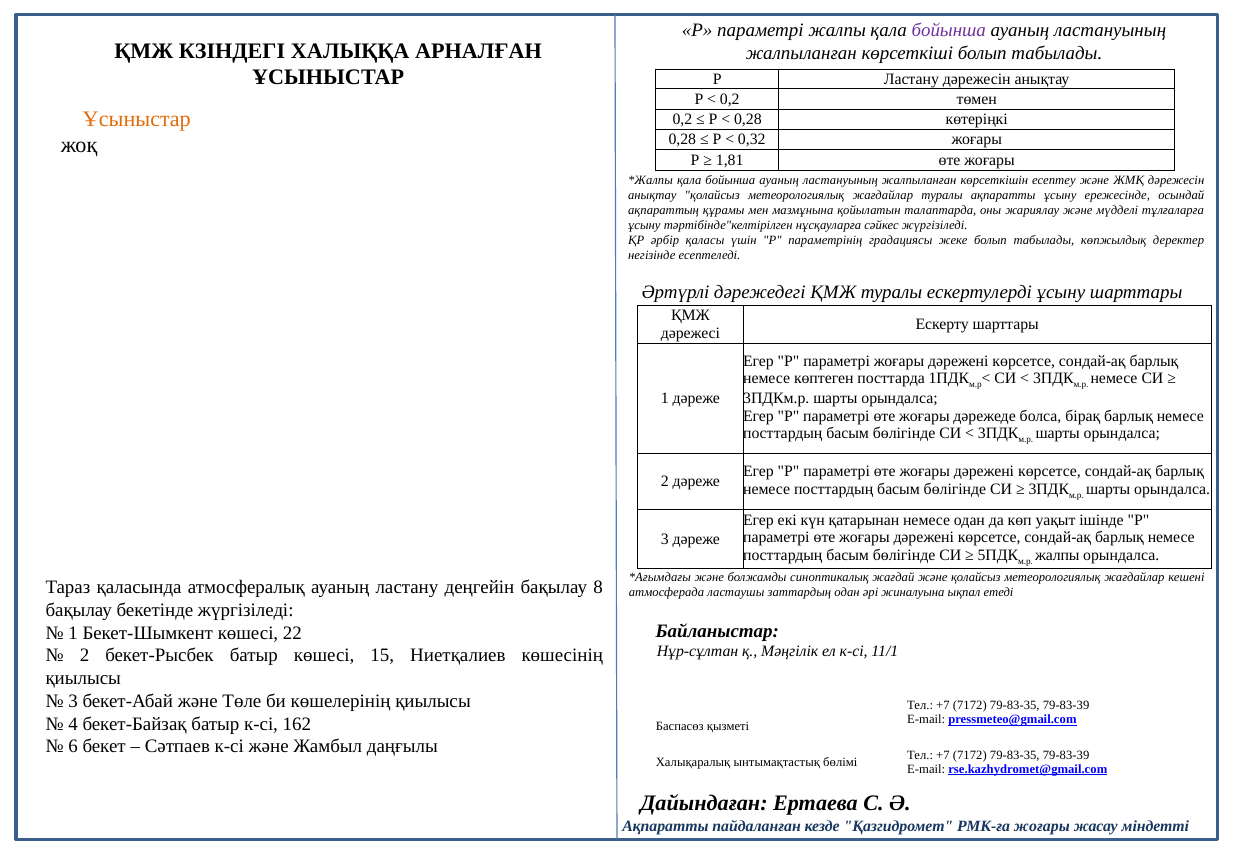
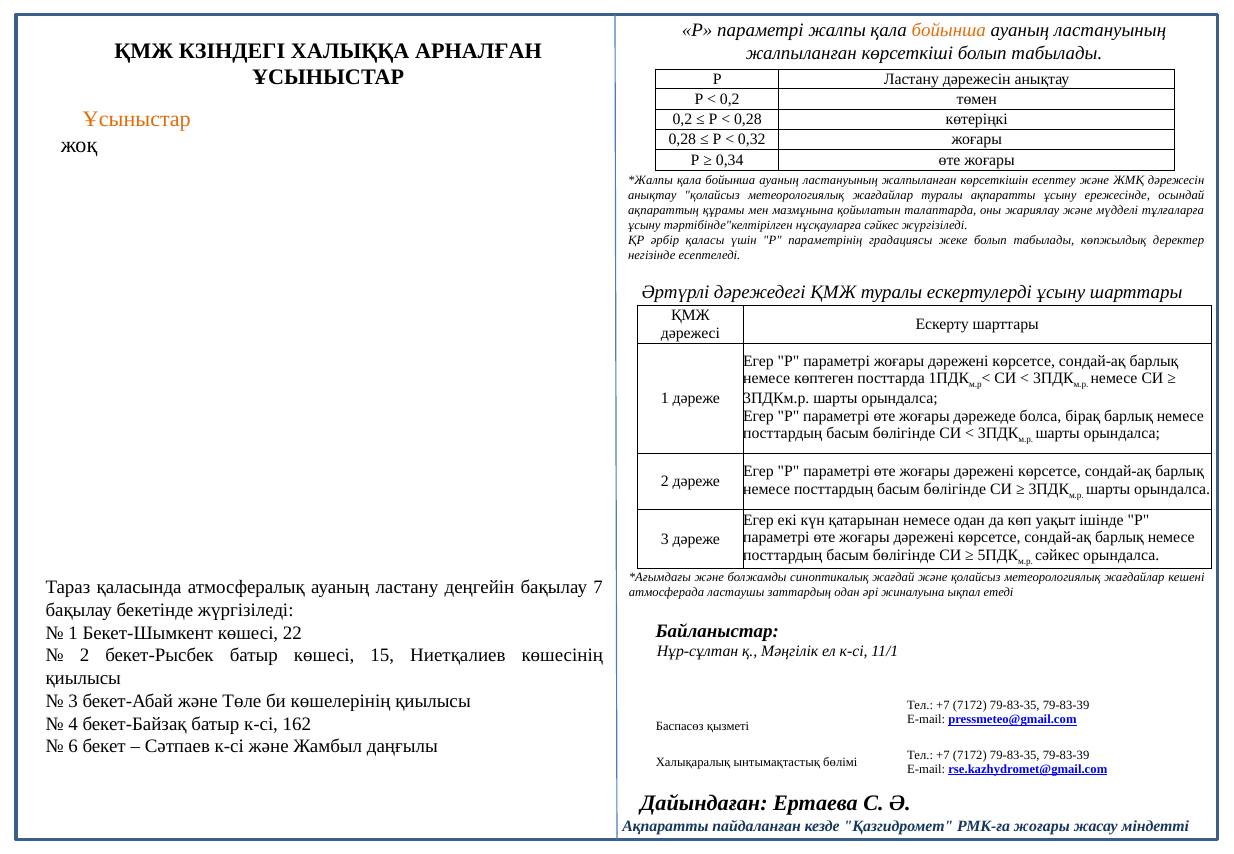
бойынша colour: purple -> orange (949, 30)
1,81: 1,81 -> 0,34 (730, 160)
жалпы: жалпы -> сәйкес (1057, 555)
8: 8 -> 7 (598, 587)
